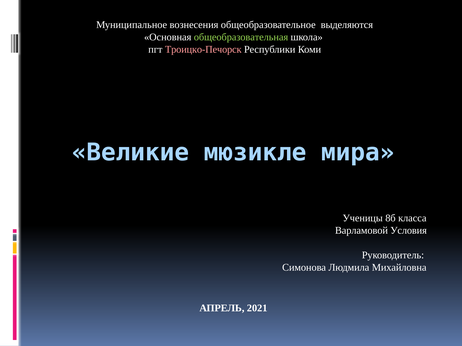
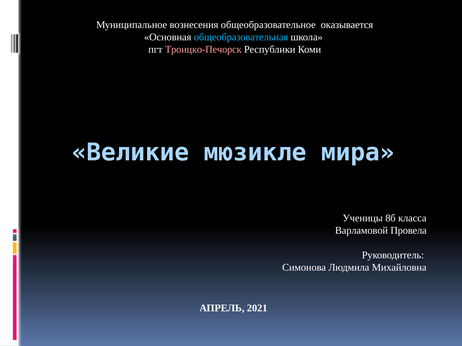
выделяются: выделяются -> оказывается (347, 25)
общеобразовательная colour: light green -> light blue (241, 37)
Условия: Условия -> Провела (409, 231)
